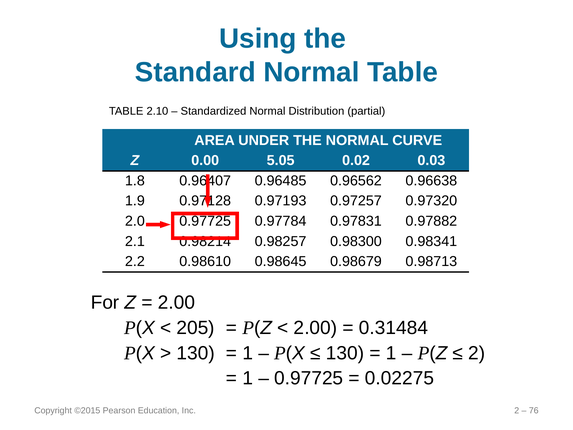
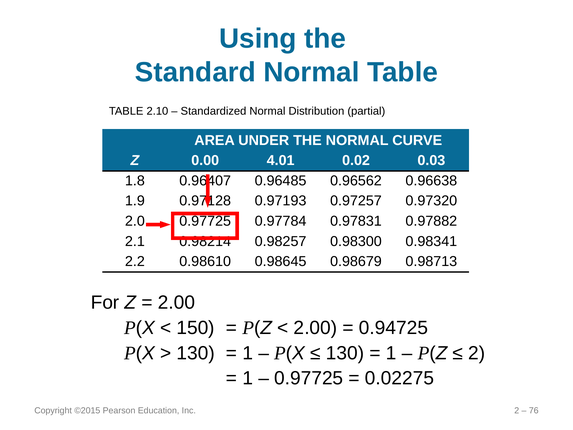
5.05: 5.05 -> 4.01 (281, 160)
205: 205 -> 150 (196, 328)
0.31484: 0.31484 -> 0.94725 (393, 328)
